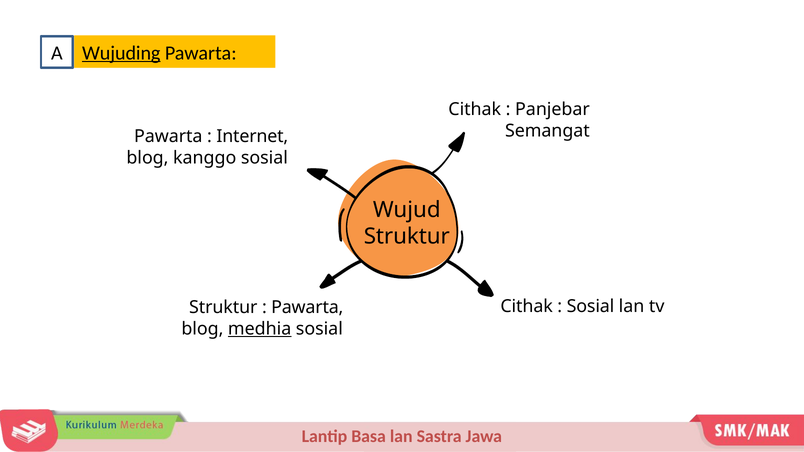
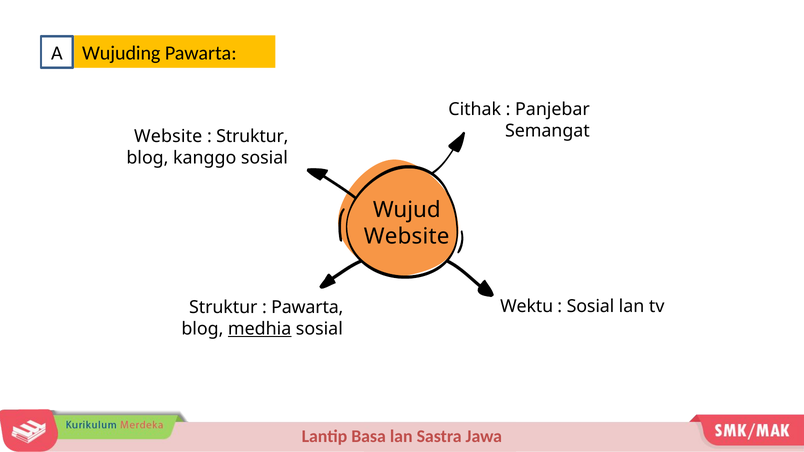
Wujuding underline: present -> none (121, 53)
Pawarta: Pawarta -> Website (168, 136)
Internet: Internet -> Struktur (252, 136)
Struktur: Struktur -> Website (407, 237)
Cithak: Cithak -> Wektu (527, 307)
